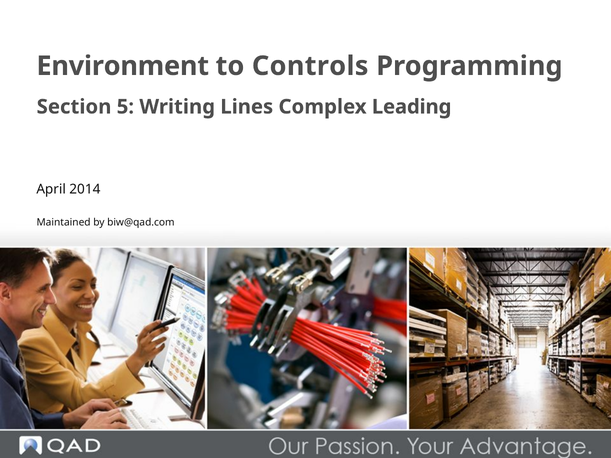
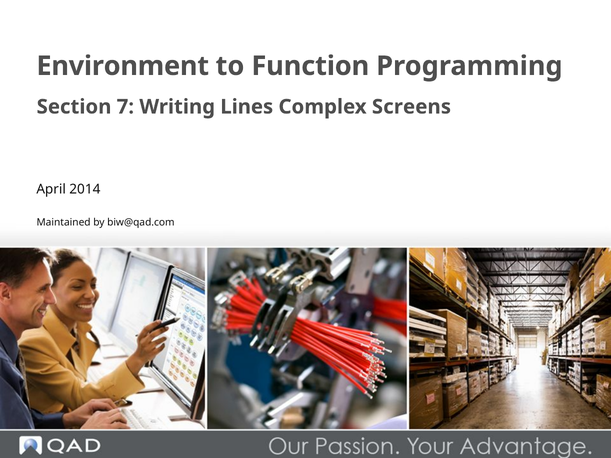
Controls: Controls -> Function (310, 66)
5: 5 -> 7 (125, 107)
Leading: Leading -> Screens (411, 107)
